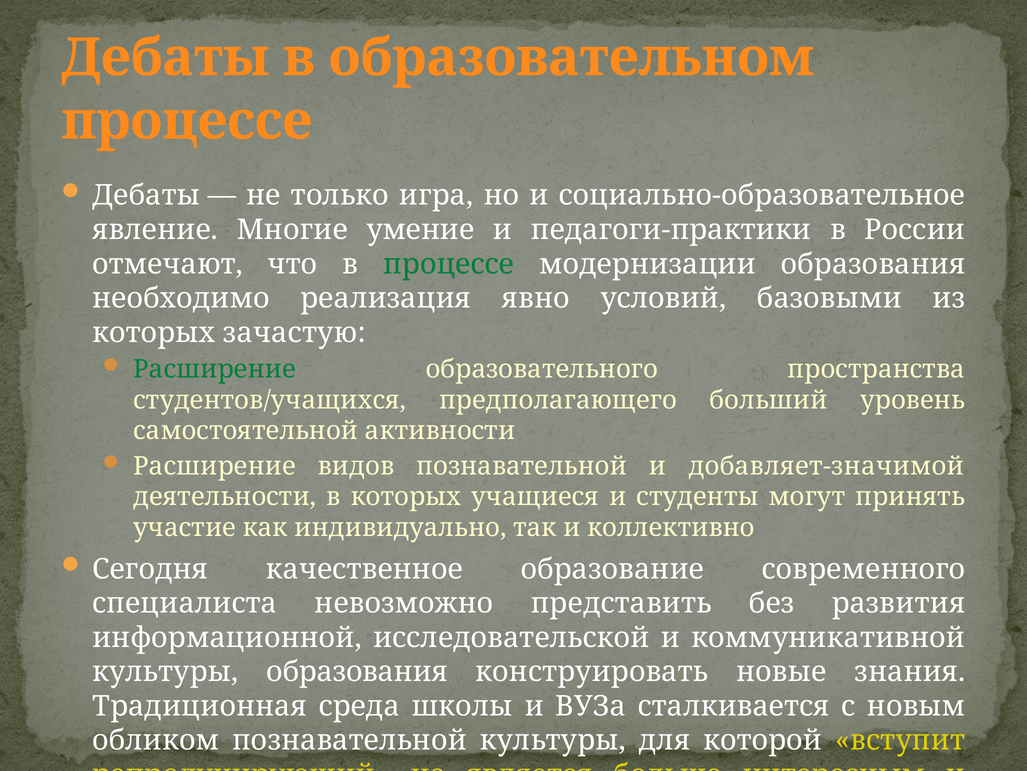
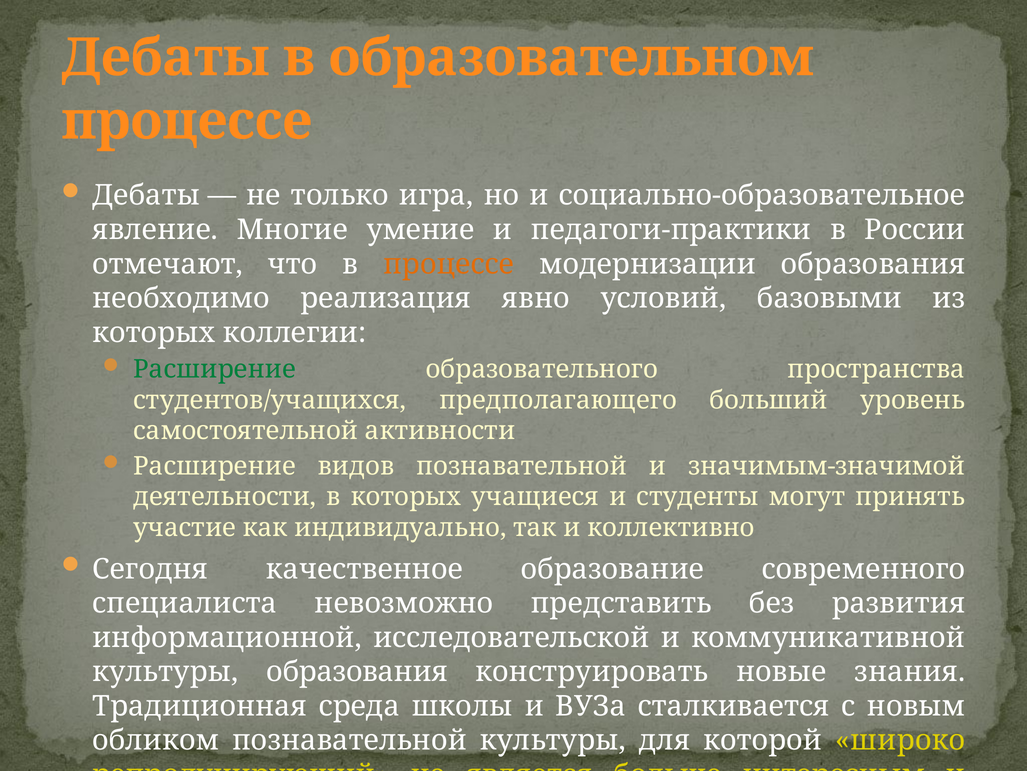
процессе colour: green -> orange (449, 264)
зачастую: зачастую -> коллегии (295, 332)
добавляет-значимой: добавляет-значимой -> значимым-значимой (827, 466)
вступит: вступит -> широко (900, 740)
